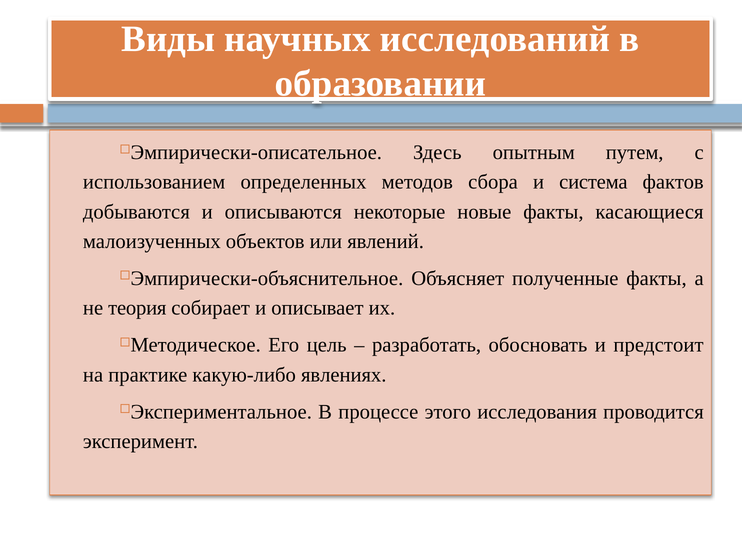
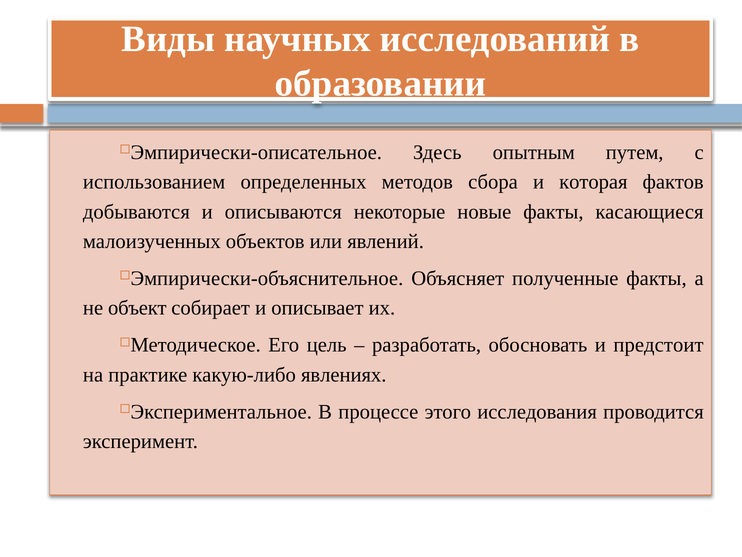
система: система -> которая (593, 182)
теория: теория -> объект (137, 308)
